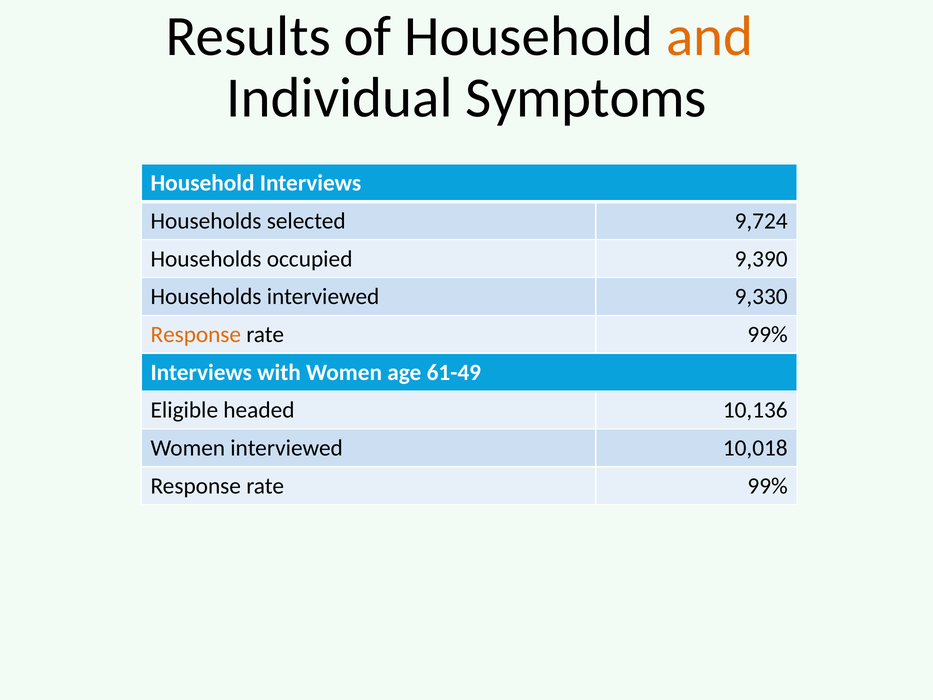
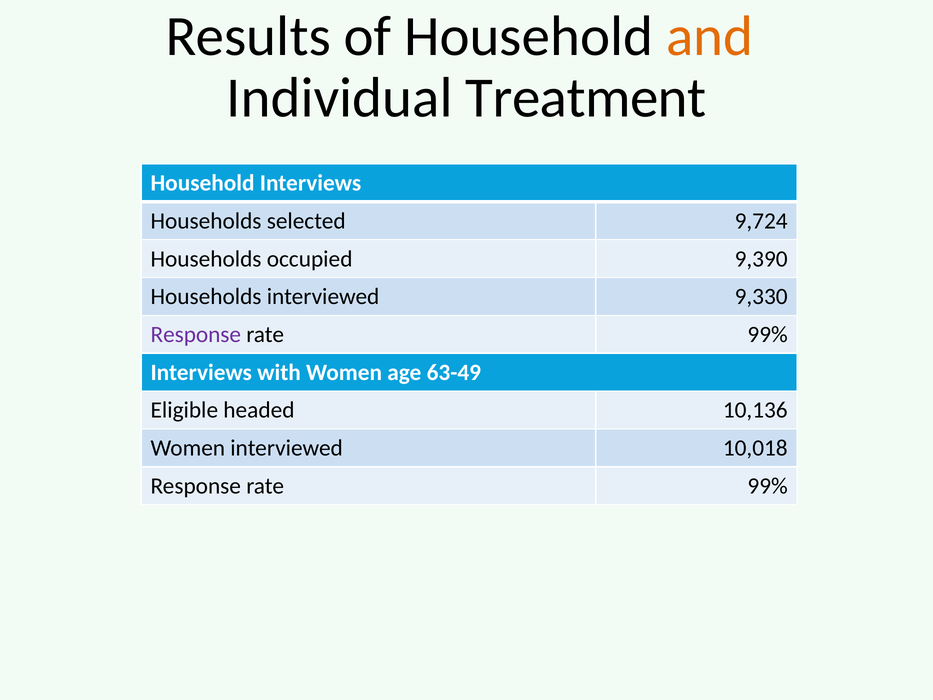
Symptoms: Symptoms -> Treatment (586, 98)
Response colour: orange -> purple (196, 334)
61-49: 61-49 -> 63-49 (454, 372)
